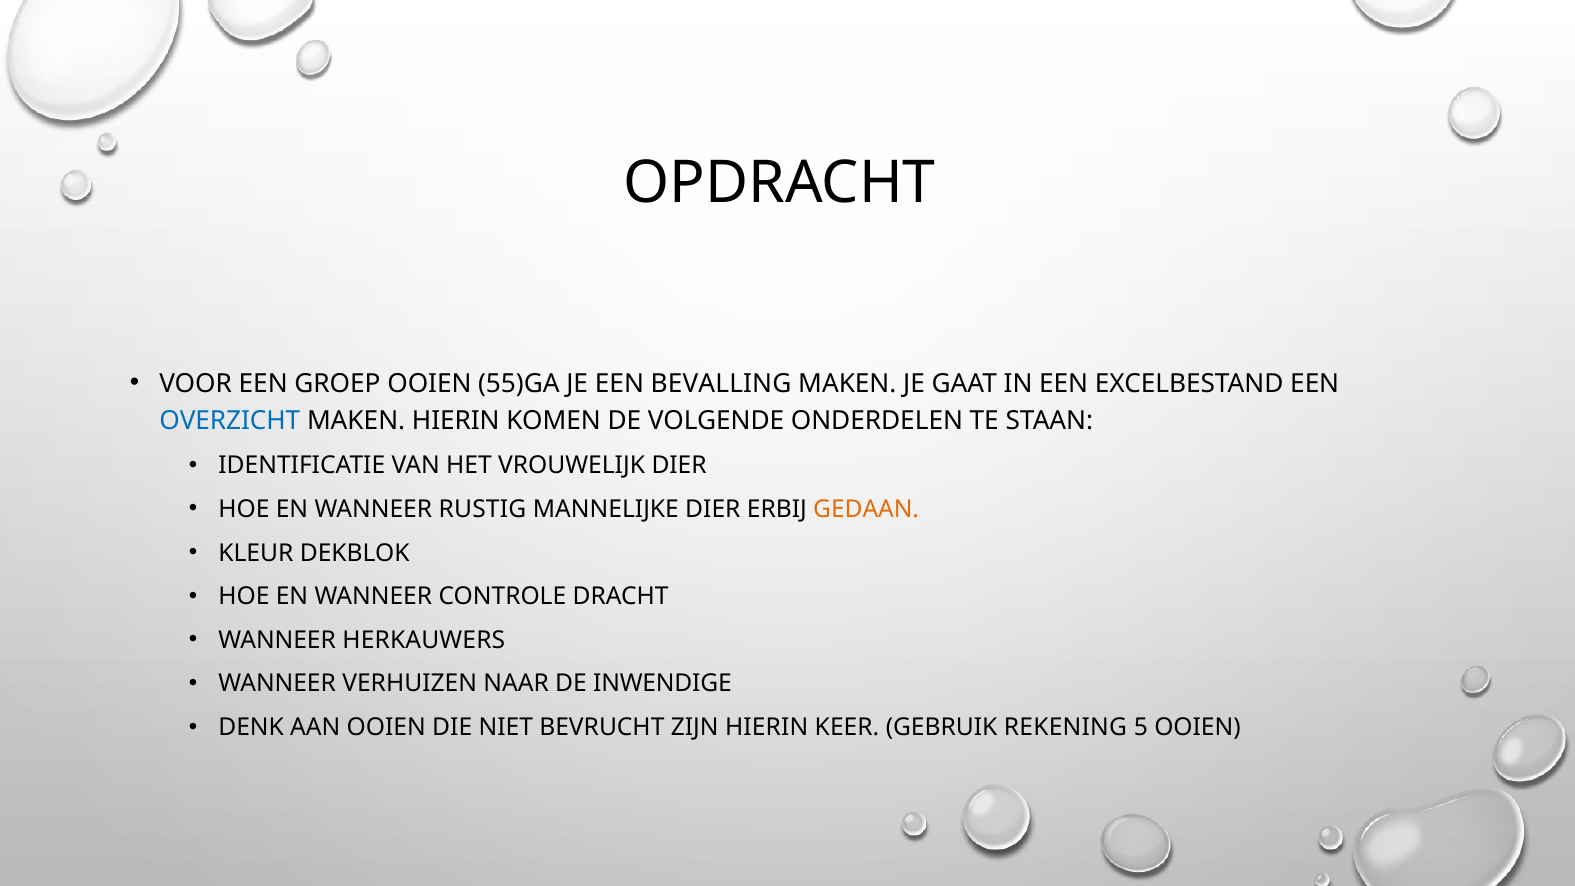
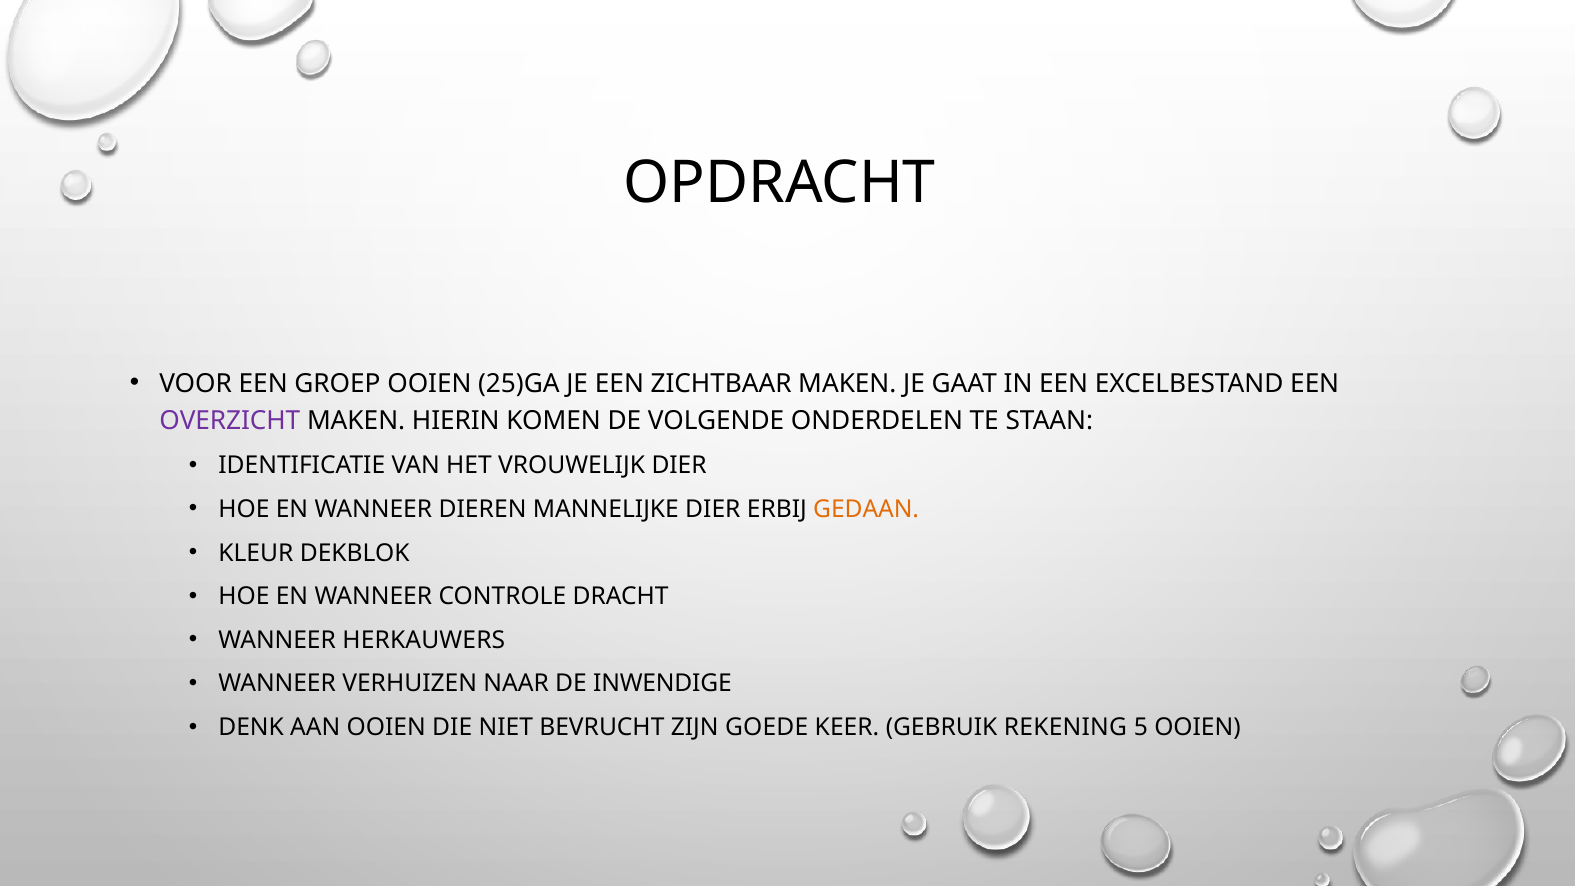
55)GA: 55)GA -> 25)GA (519, 383)
BEVALLING: BEVALLING -> ZICHTBAAR (721, 383)
OVERZICHT colour: blue -> purple (230, 421)
RUSTIG: RUSTIG -> DIEREN (483, 509)
ZIJN HIERIN: HIERIN -> GOEDE (767, 727)
